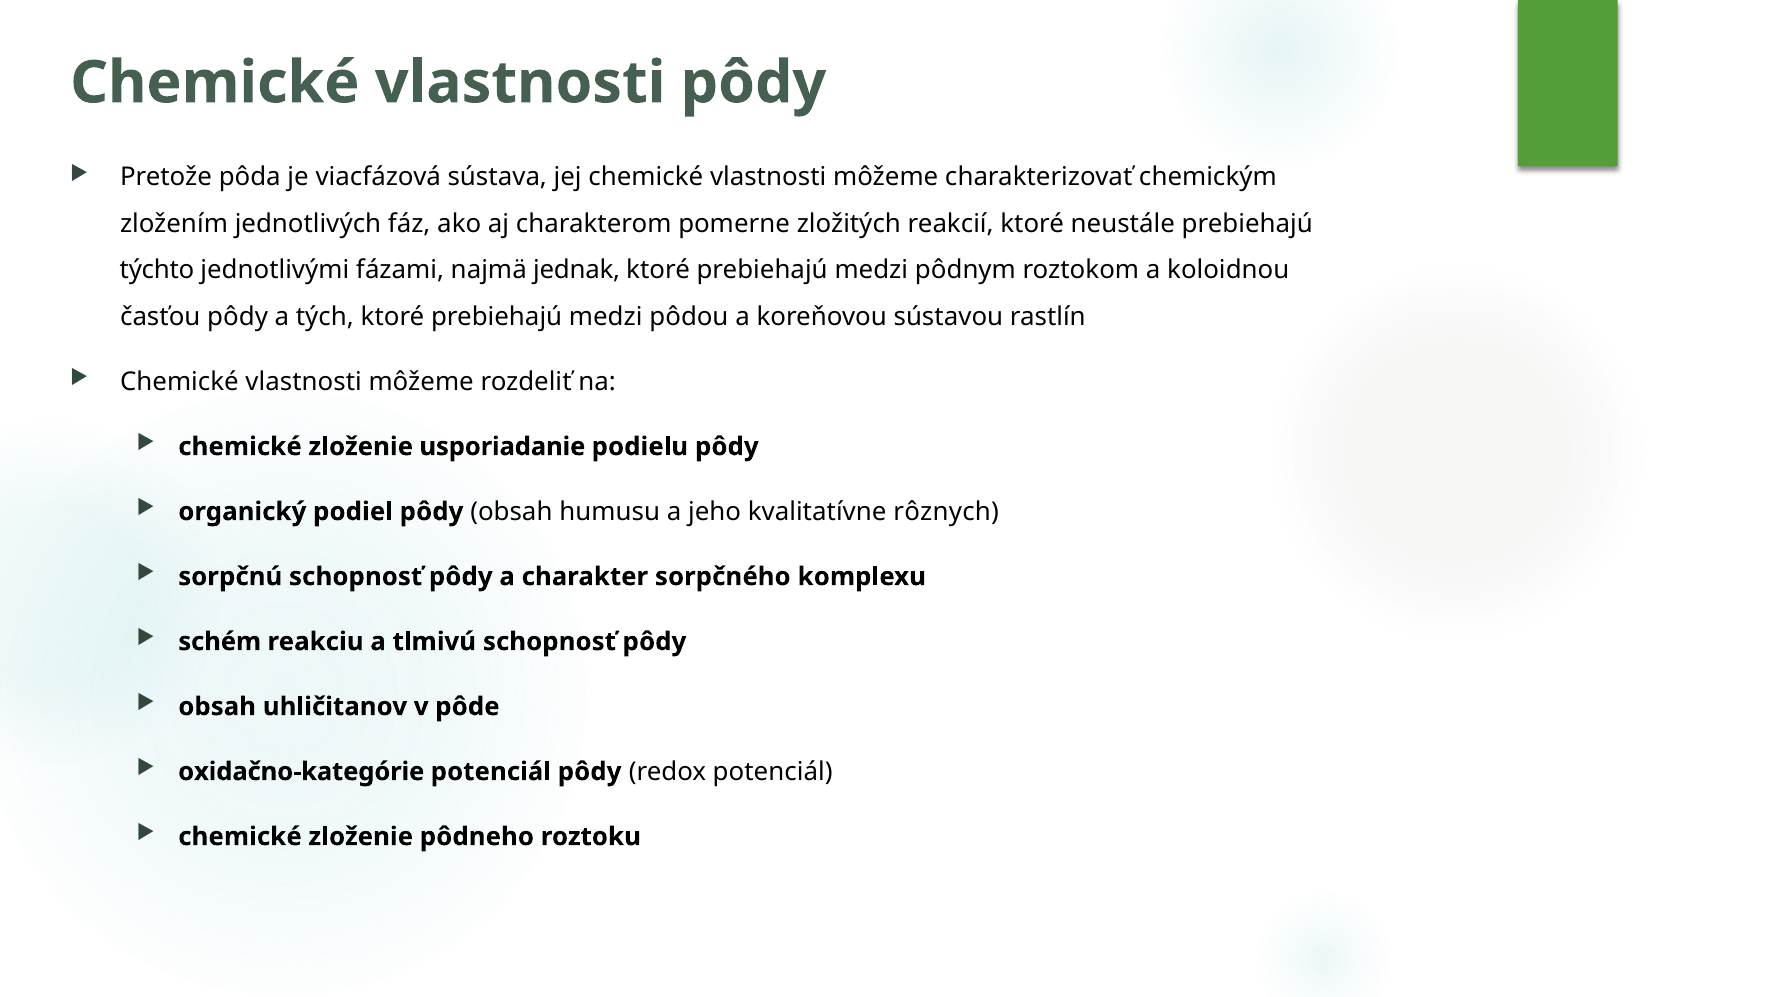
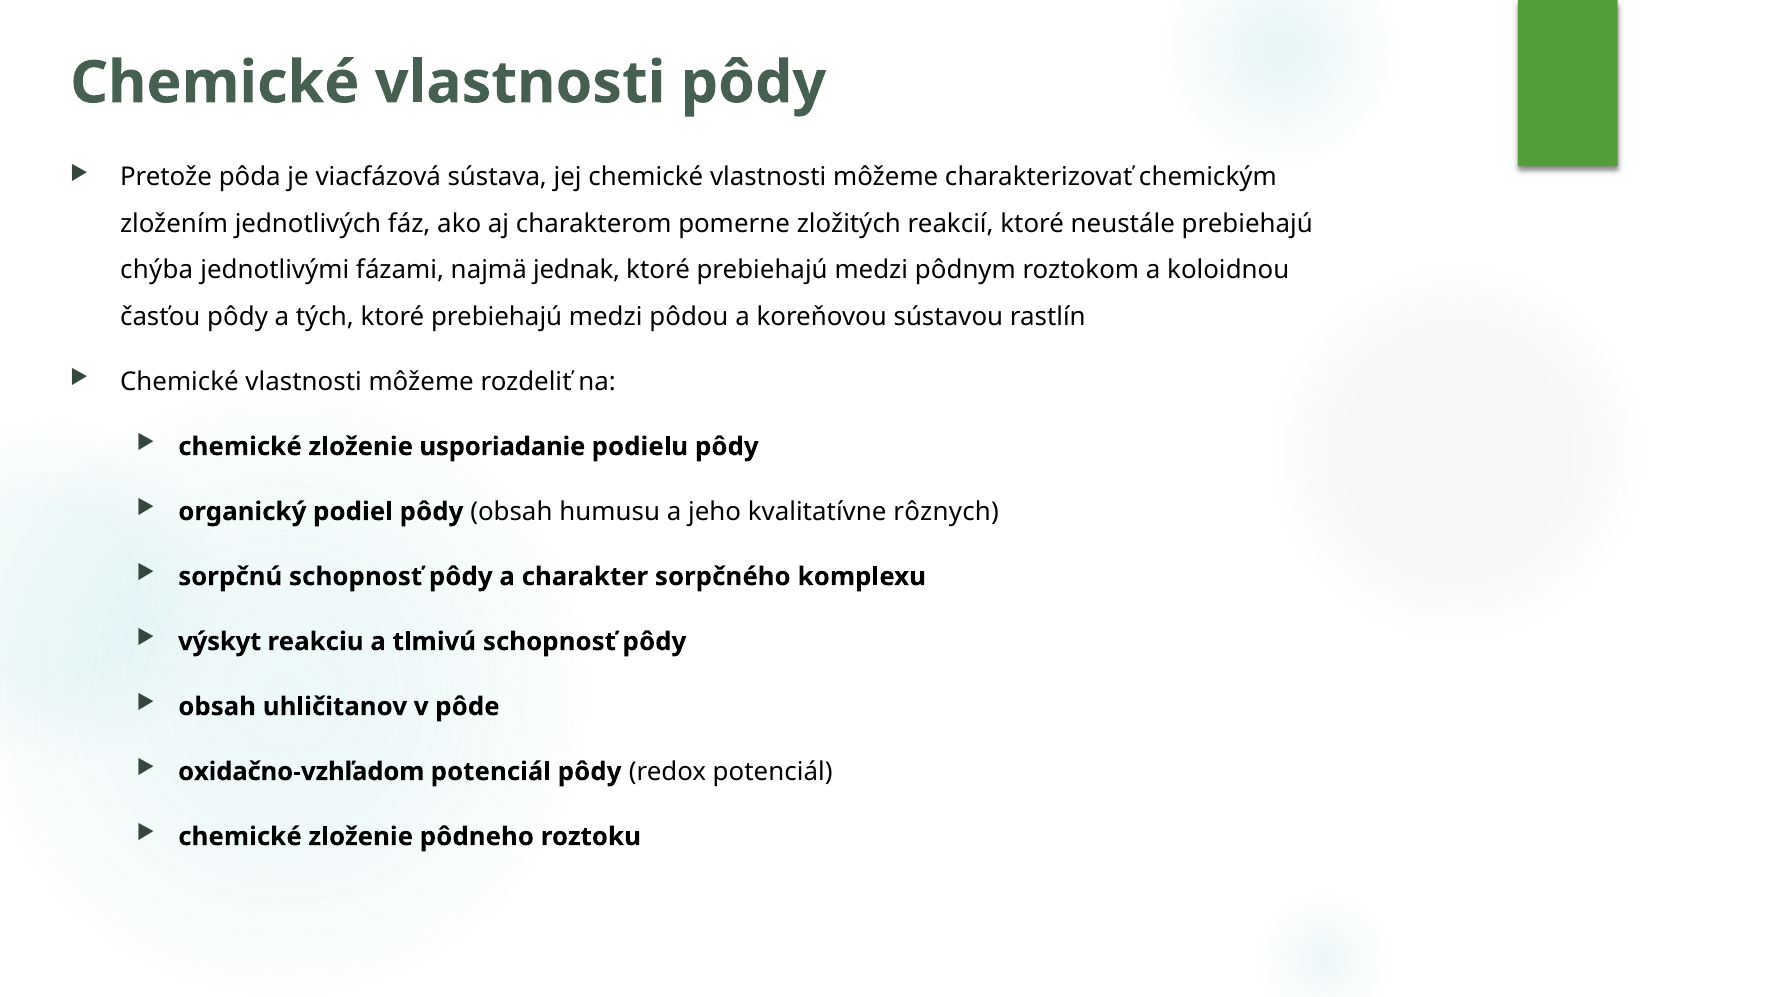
týchto: týchto -> chýba (157, 270)
schém: schém -> výskyt (220, 642)
oxidačno-kategórie: oxidačno-kategórie -> oxidačno-vzhľadom (301, 772)
